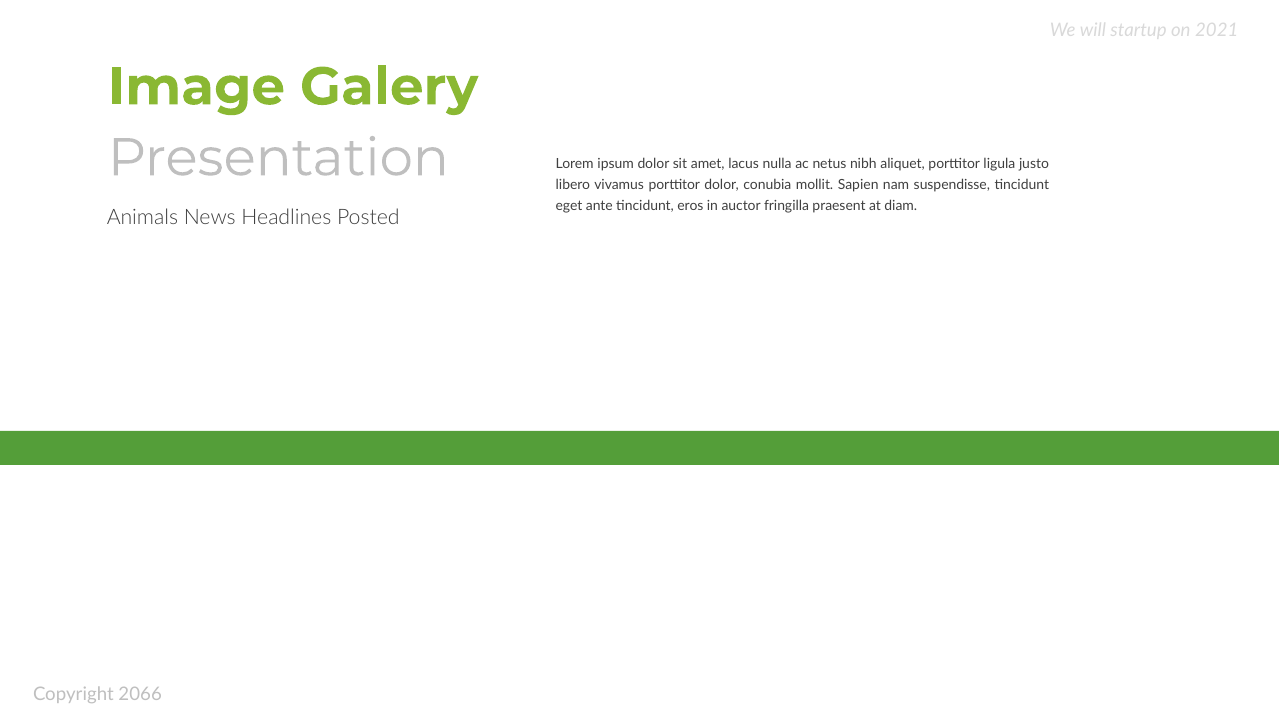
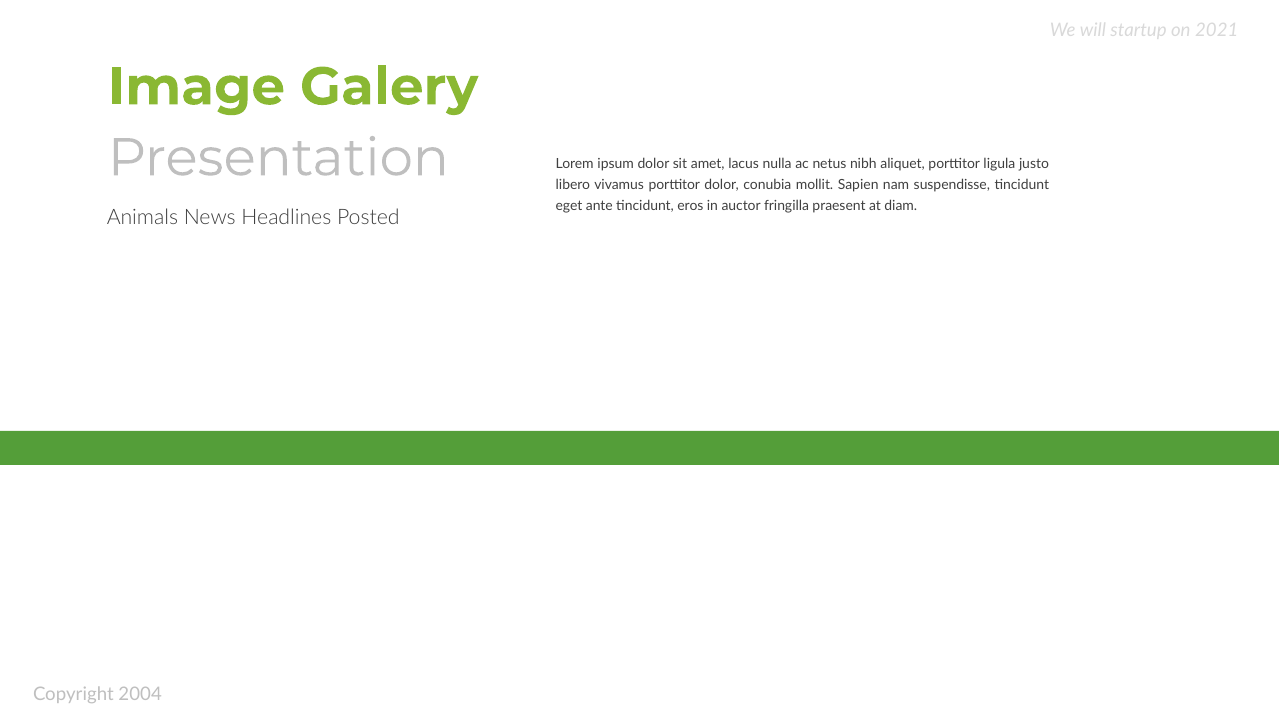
2066: 2066 -> 2004 (140, 694)
